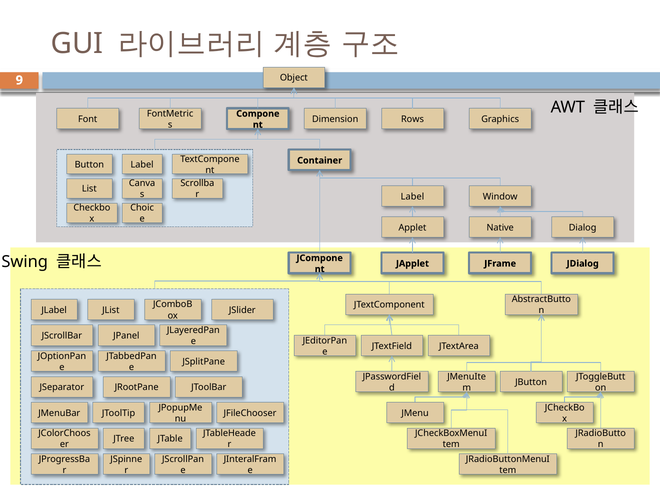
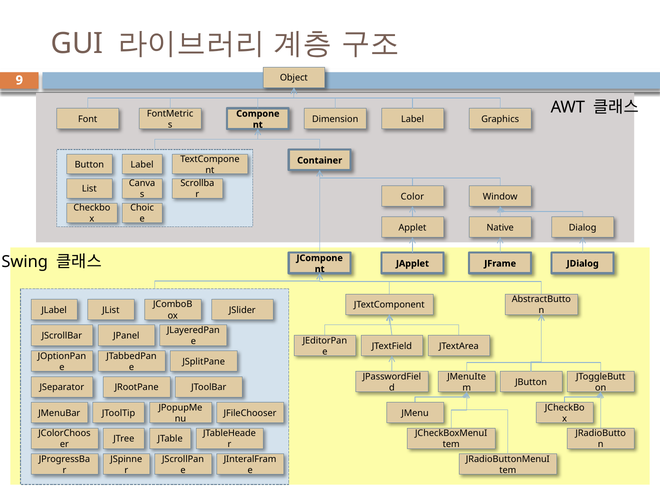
Dimension Rows: Rows -> Label (413, 119)
Label: Label -> Color (412, 197)
